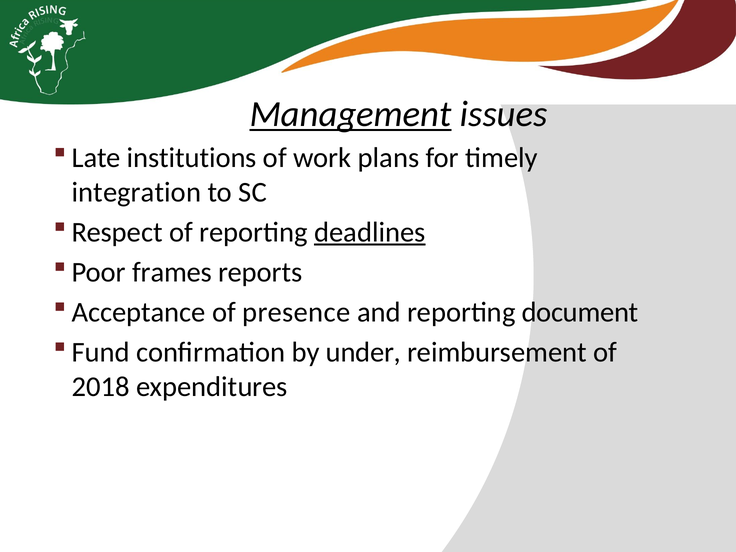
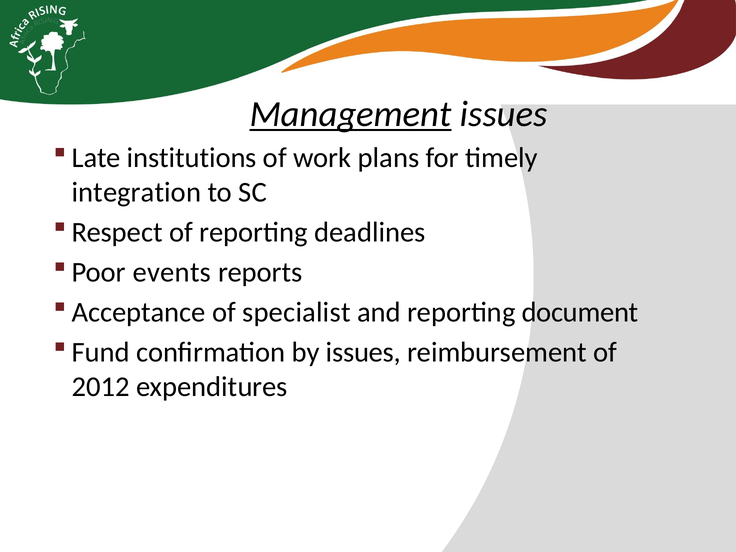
deadlines underline: present -> none (370, 232)
frames: frames -> events (172, 272)
presence: presence -> specialist (296, 312)
by under: under -> issues (363, 353)
2018: 2018 -> 2012 (101, 387)
